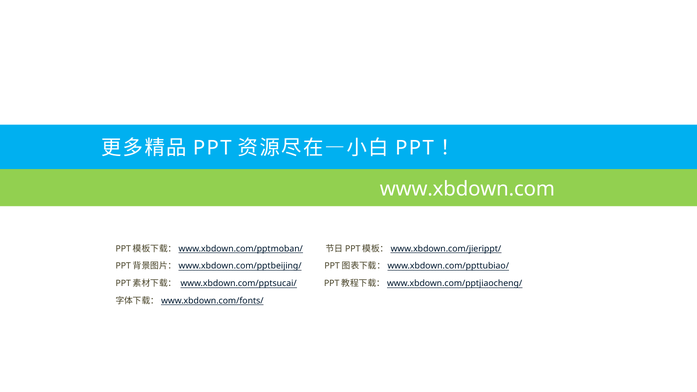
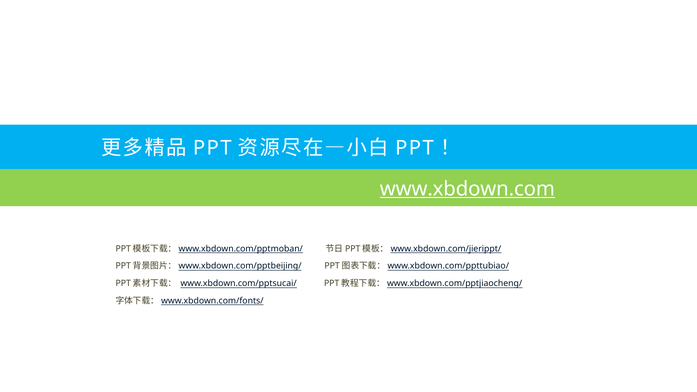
www.xbdown.com underline: none -> present (467, 189)
